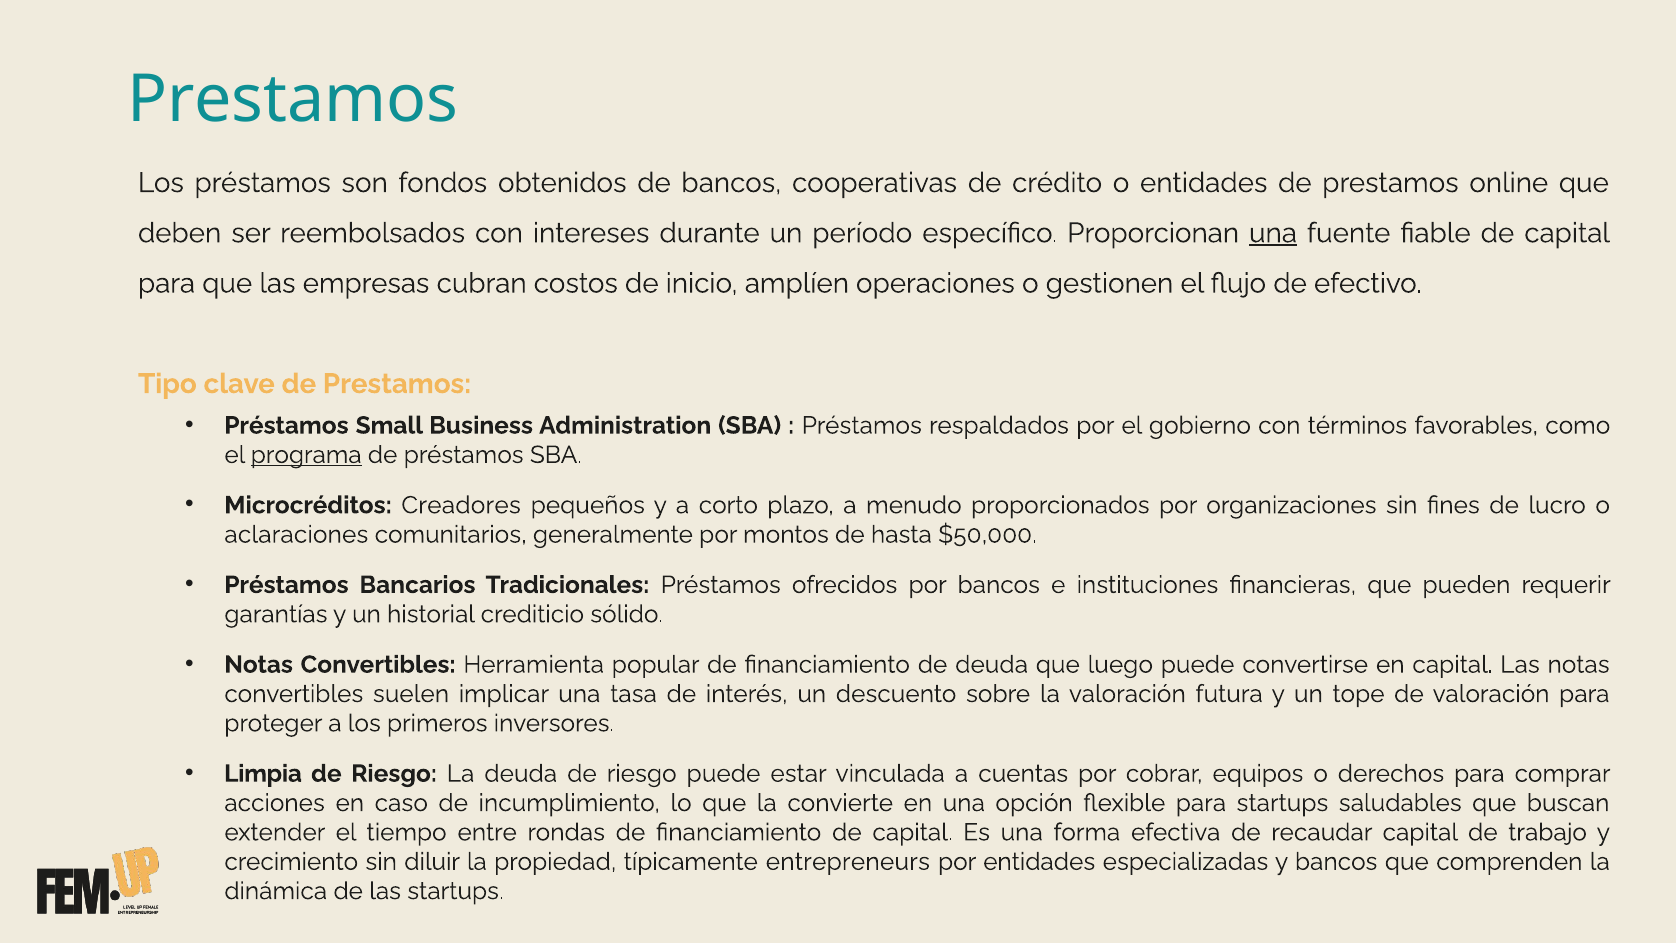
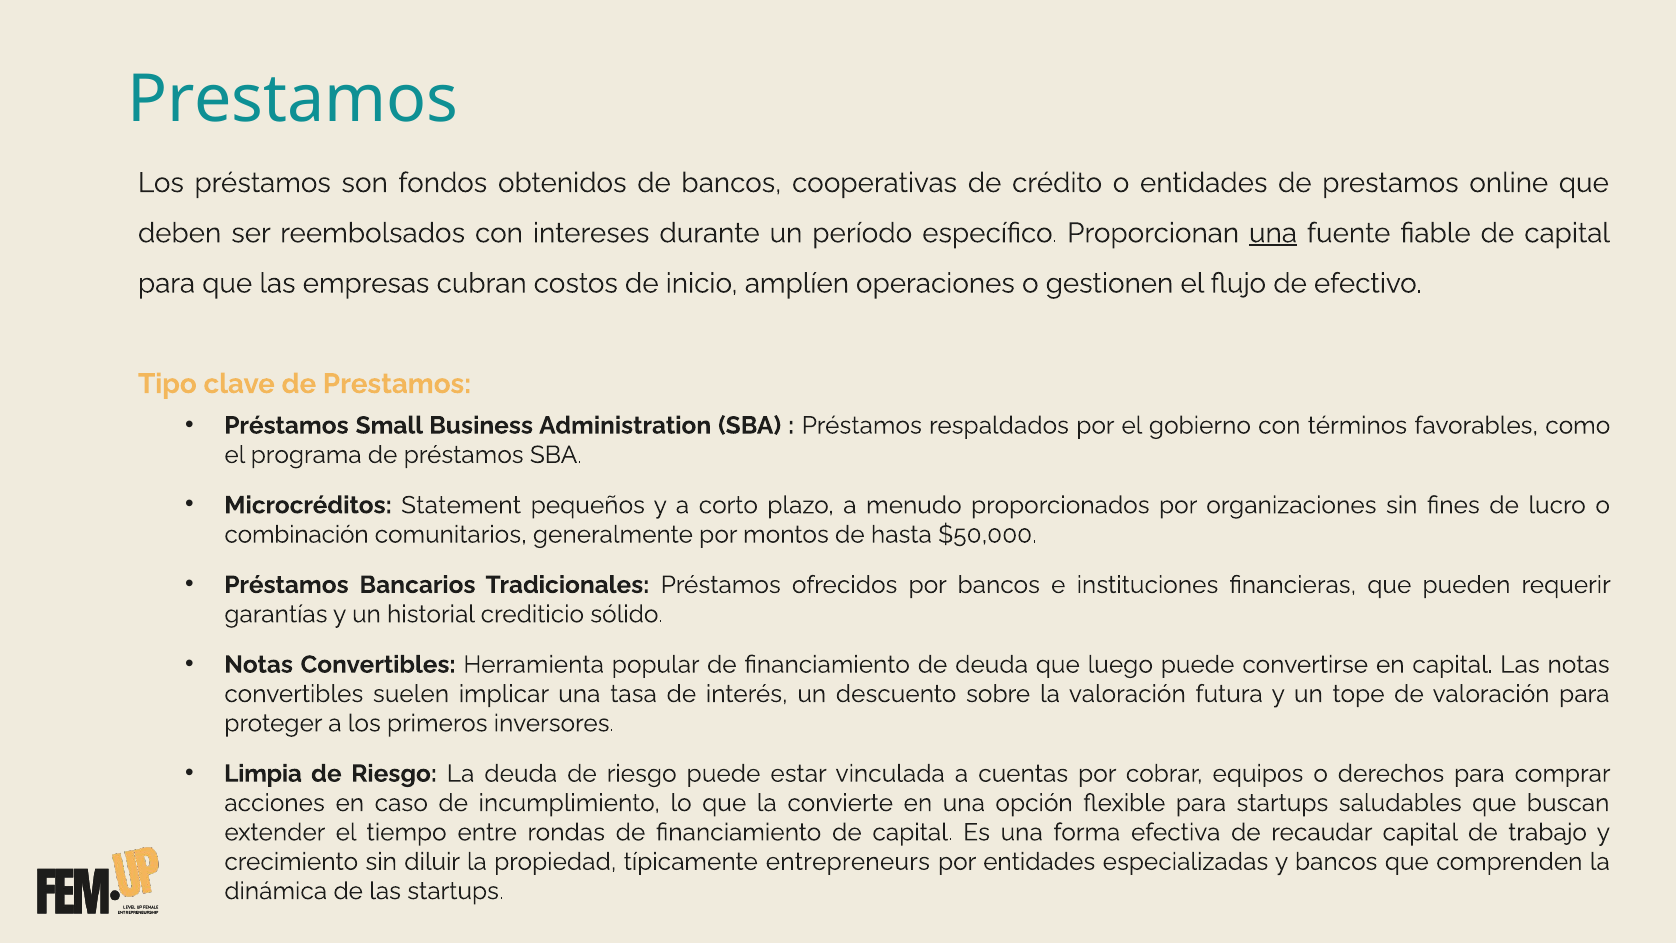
programa underline: present -> none (306, 455)
Creadores: Creadores -> Statement (461, 505)
aclaraciones: aclaraciones -> combinación (296, 534)
